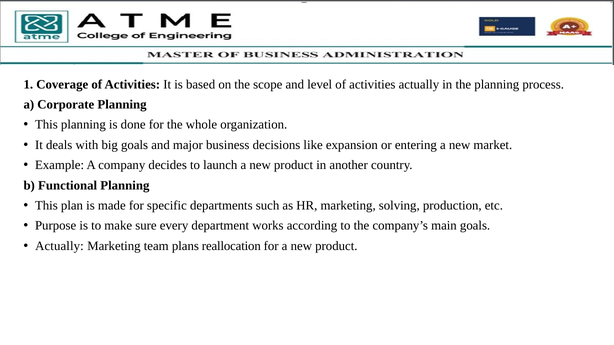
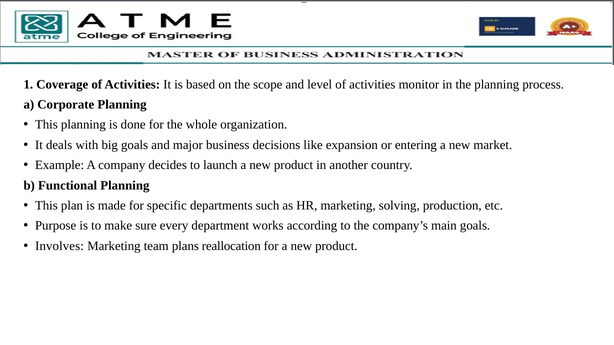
activities actually: actually -> monitor (419, 84)
Actually: Actually -> Involves (59, 246)
